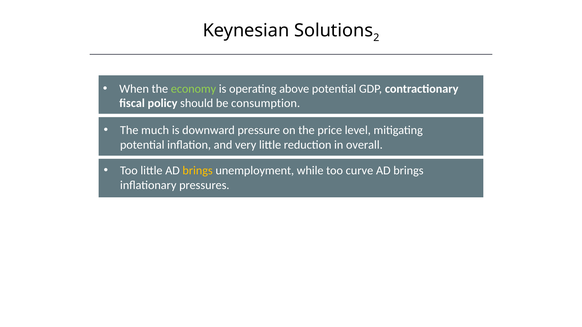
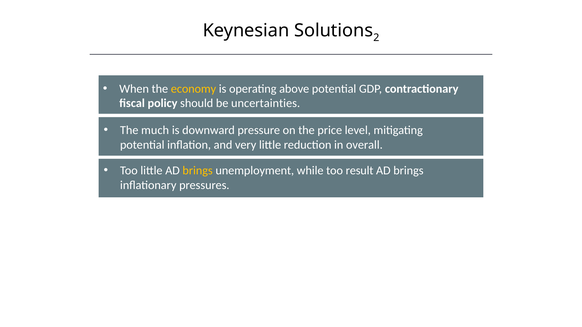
economy colour: light green -> yellow (193, 89)
consumption: consumption -> uncertainties (266, 103)
curve: curve -> result (360, 171)
